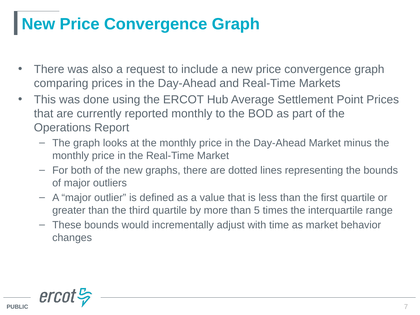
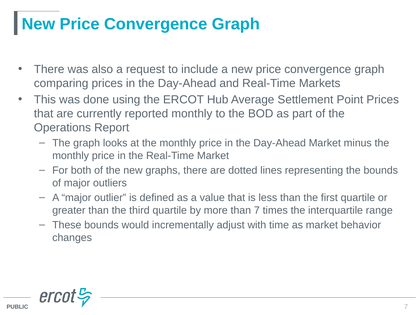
than 5: 5 -> 7 (257, 210)
